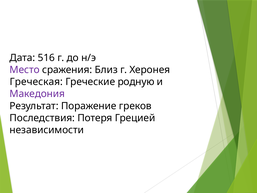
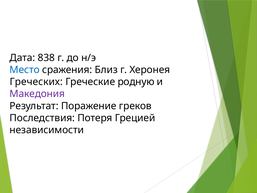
516: 516 -> 838 (46, 58)
Место colour: purple -> blue (25, 70)
Греческая: Греческая -> Греческих (36, 82)
